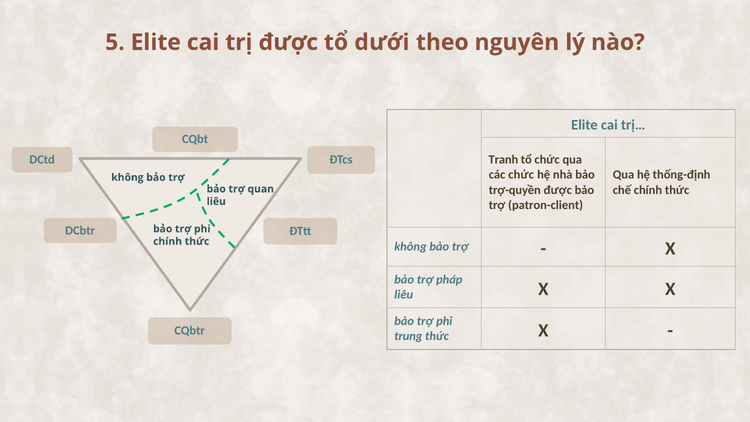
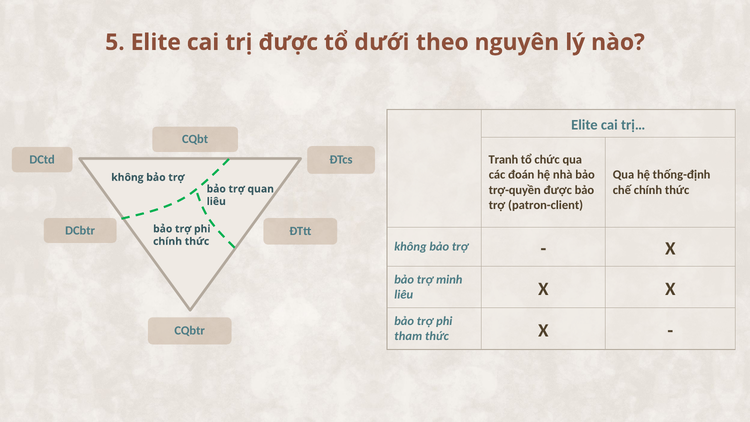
các chức: chức -> đoán (521, 175)
pháp: pháp -> minh (449, 279)
trung: trung -> tham (408, 336)
